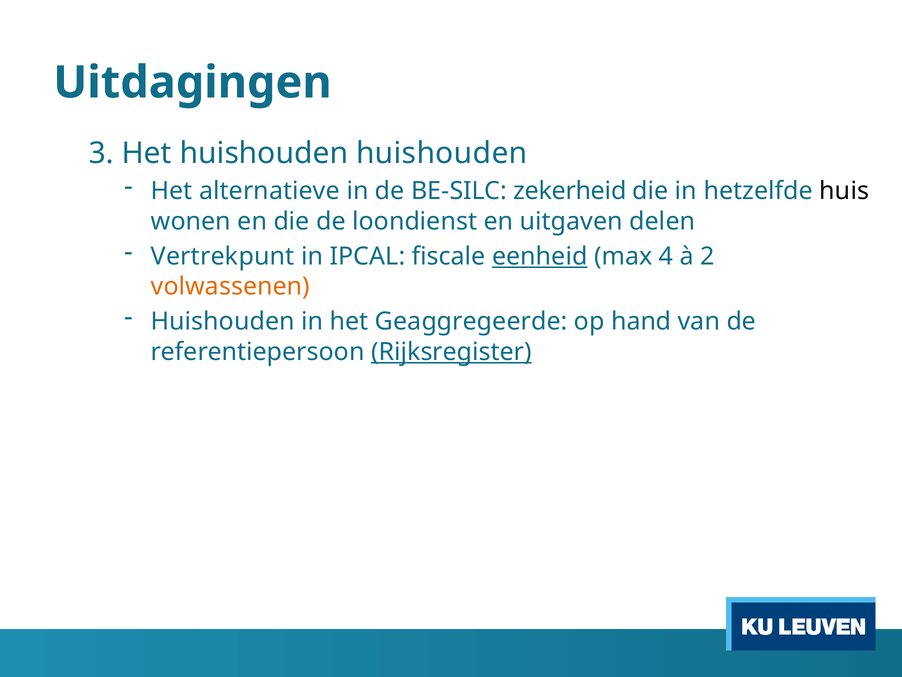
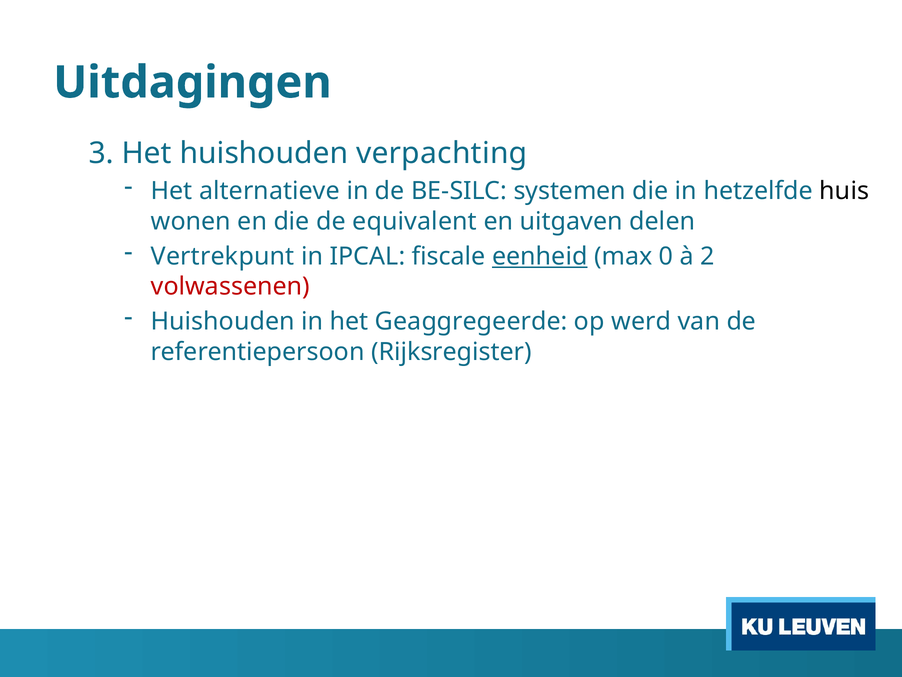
huishouden huishouden: huishouden -> verpachting (442, 153)
zekerheid: zekerheid -> systemen (570, 191)
loondienst: loondienst -> equivalent (415, 221)
4: 4 -> 0 (666, 256)
volwassenen colour: orange -> red (230, 286)
hand: hand -> werd (641, 321)
Rijksregister underline: present -> none (451, 351)
